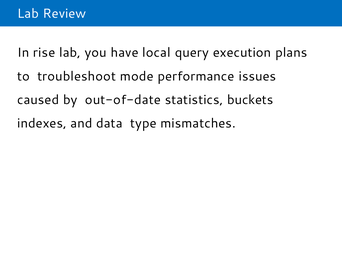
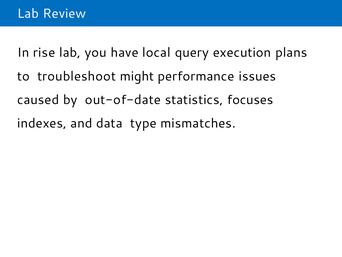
mode: mode -> might (137, 76)
buckets: buckets -> focuses (250, 100)
